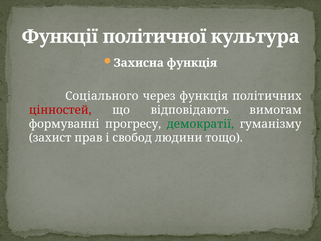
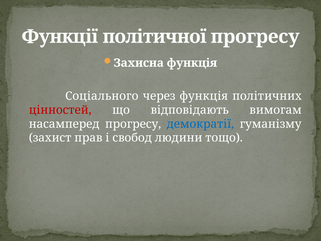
політичної культура: культура -> прогресу (255, 37)
формуванні: формуванні -> насамперед (64, 124)
демократії colour: green -> blue (200, 124)
